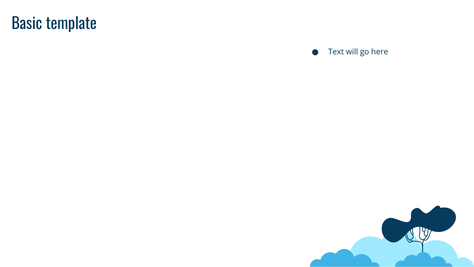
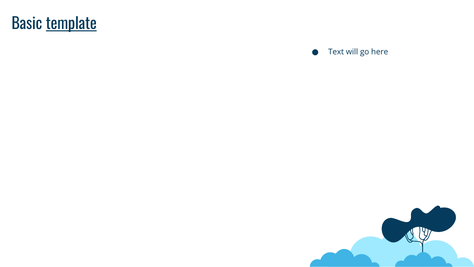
template underline: none -> present (71, 24)
